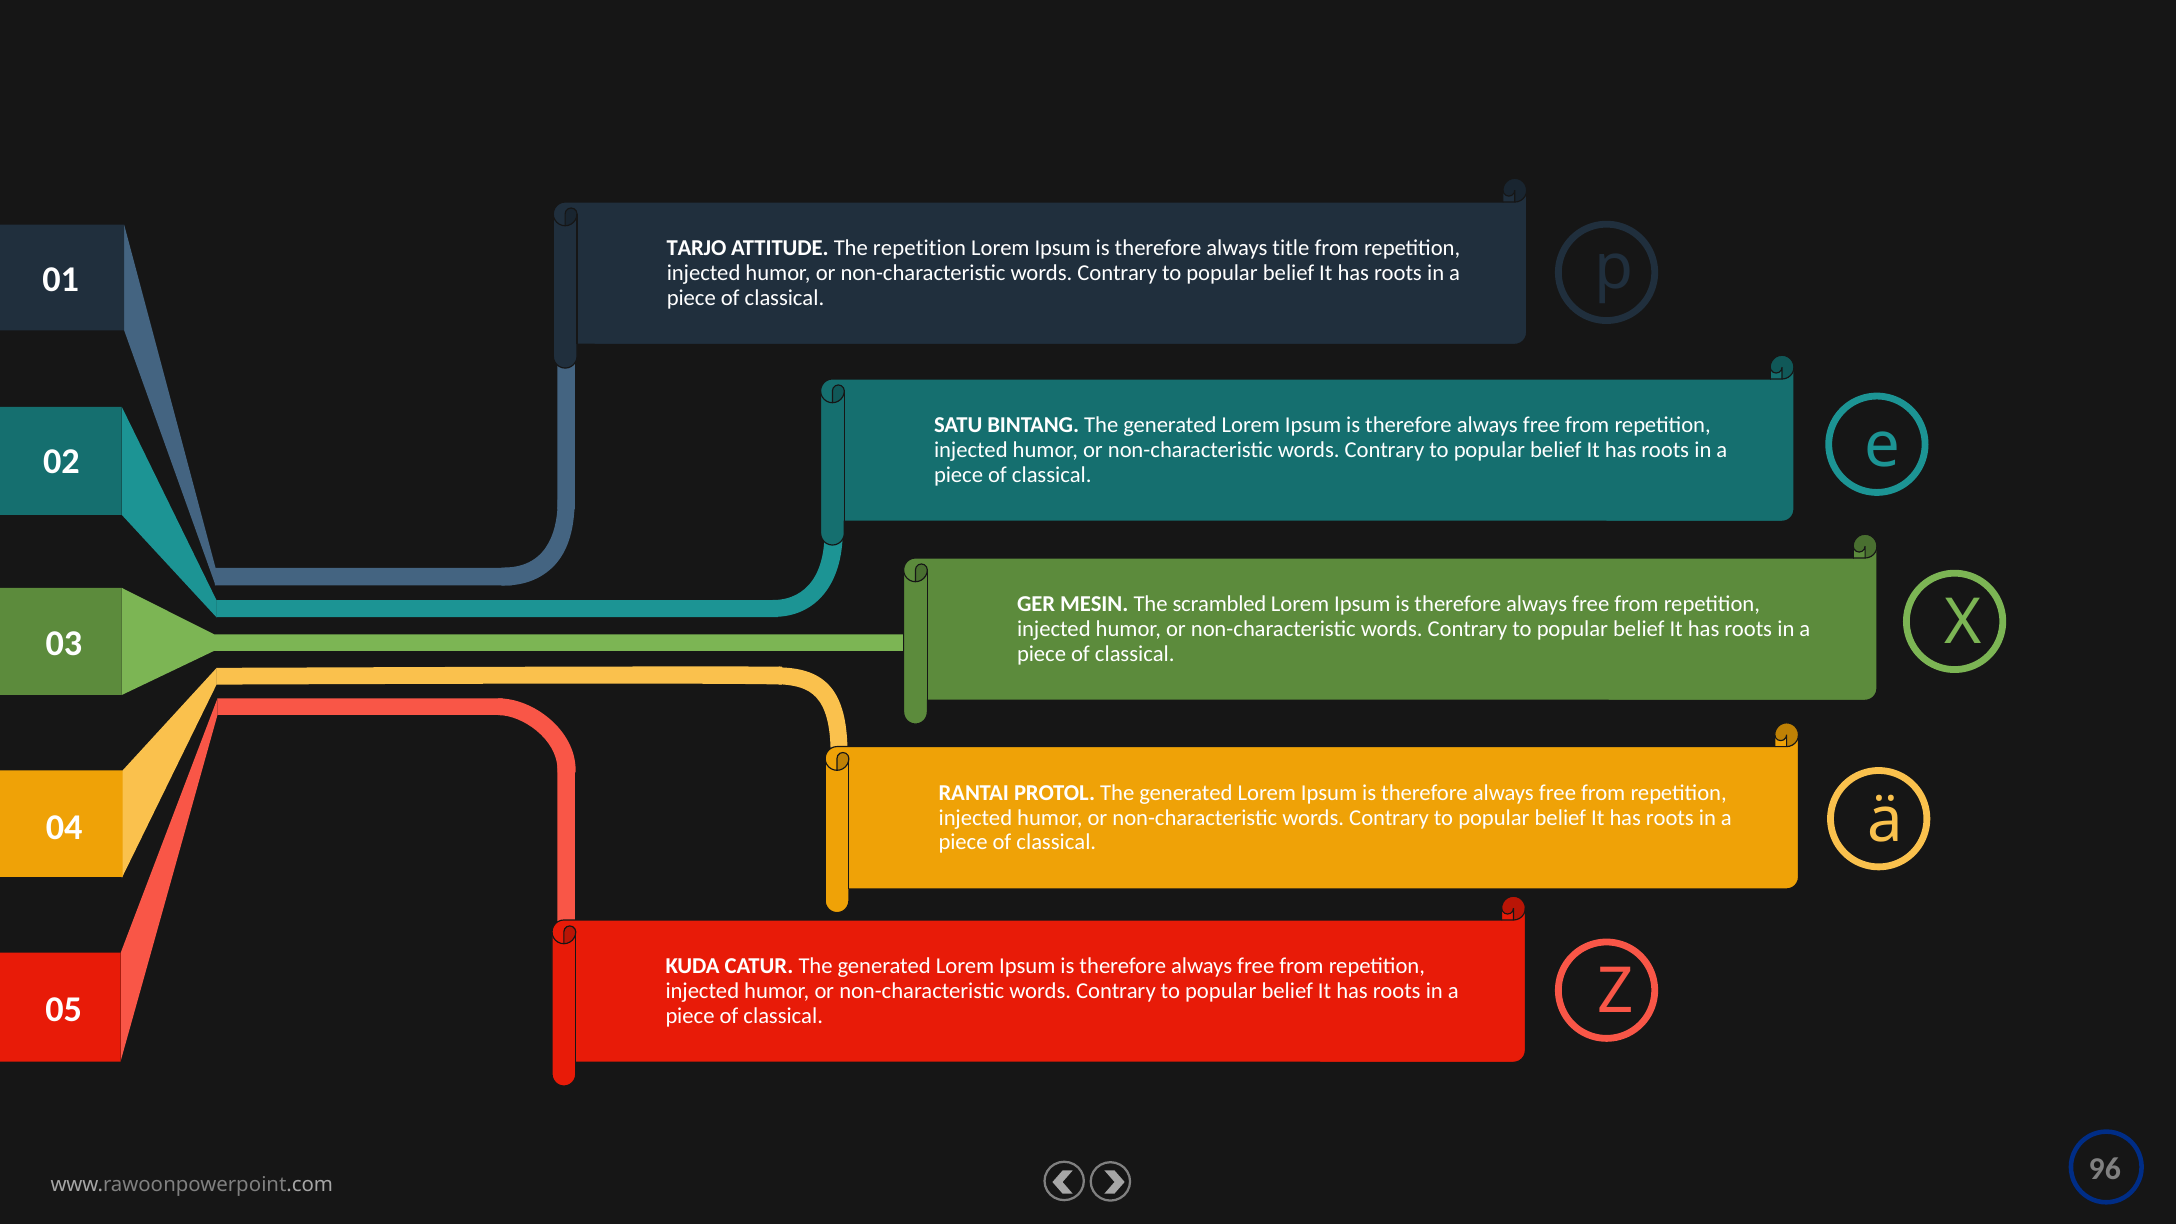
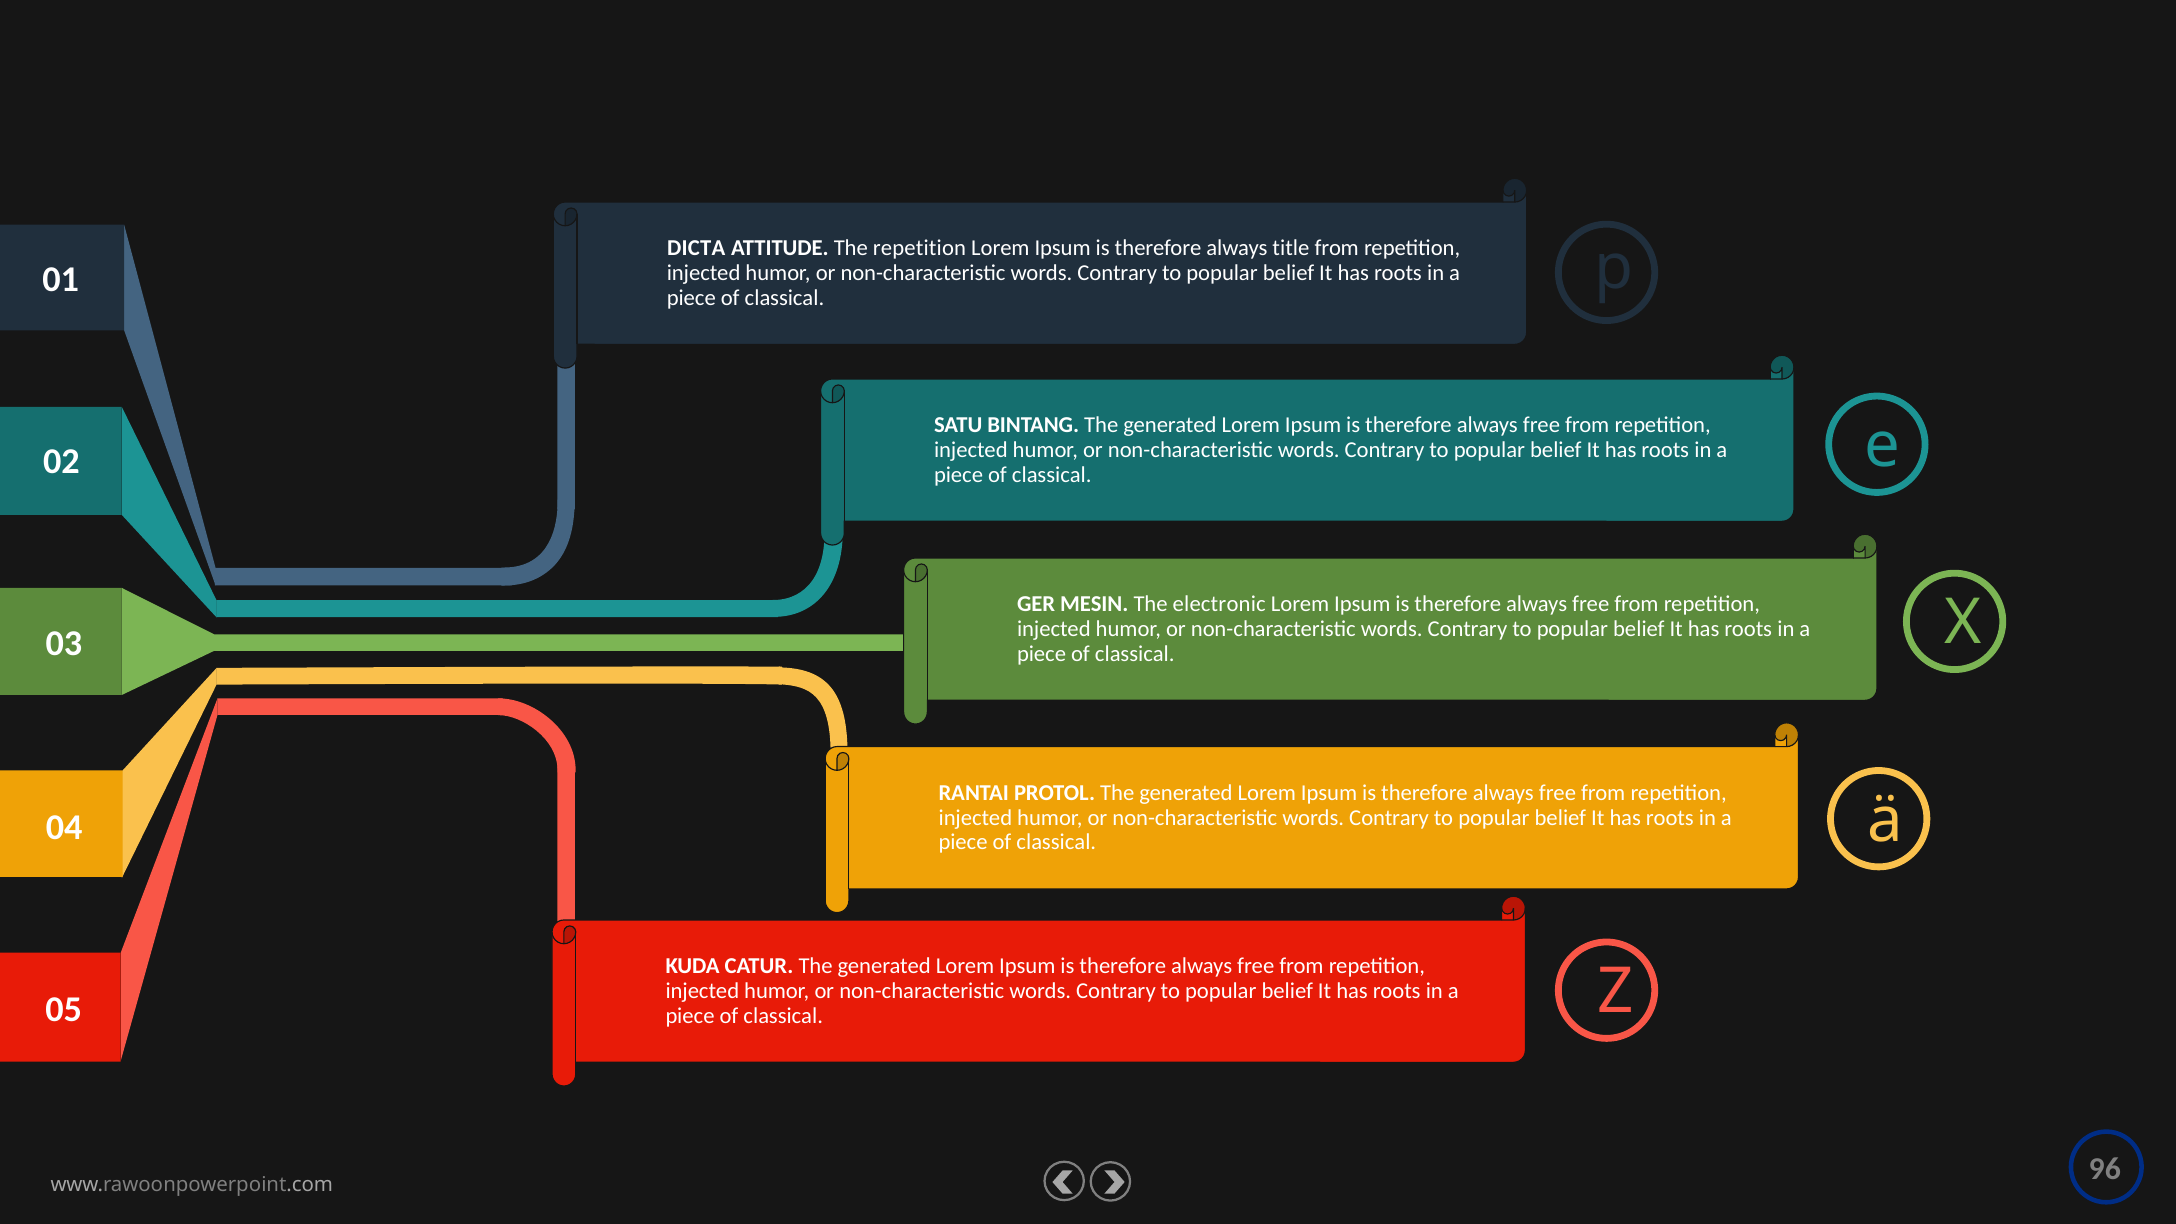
TARJO: TARJO -> DICTA (696, 248)
scrambled: scrambled -> electronic (1219, 604)
